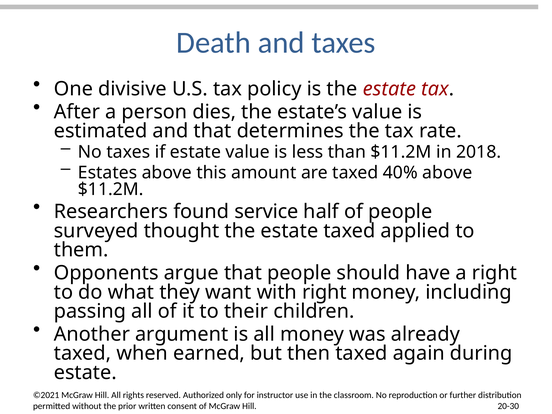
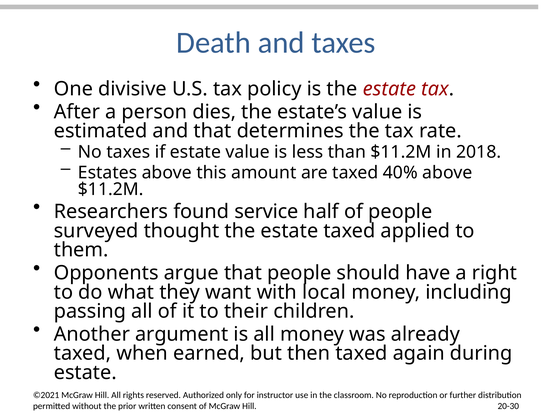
with right: right -> local (324, 292)
